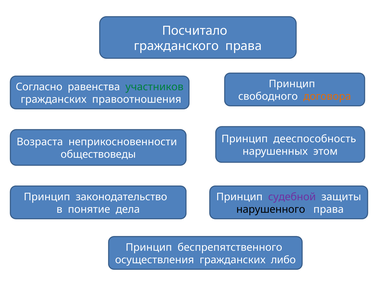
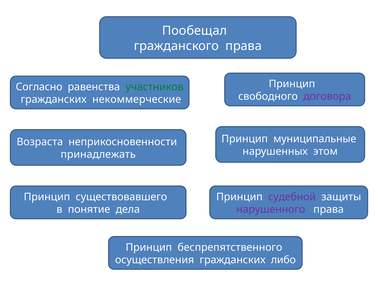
Посчитало: Посчитало -> Пообещал (195, 31)
договора colour: orange -> purple (327, 97)
правоотношения: правоотношения -> некоммерческие (137, 100)
дееспособность: дееспособность -> муниципальные (315, 139)
обществоведы: обществоведы -> принадлежать (98, 155)
законодательство: законодательство -> существовавшего (121, 197)
нарушенного colour: black -> purple (271, 210)
